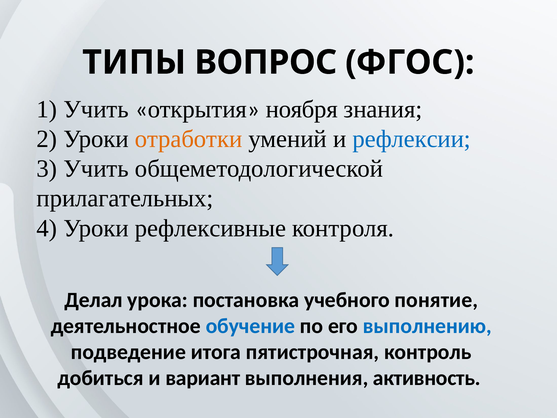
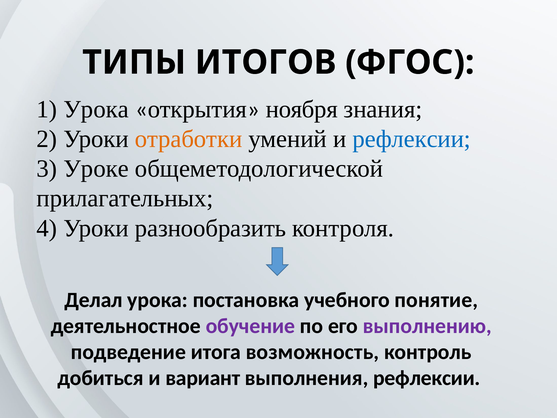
ВОПРОС: ВОПРОС -> ИТОГОВ (266, 62)
1 Учить: Учить -> Урока (96, 109)
3 Учить: Учить -> Уроке (96, 169)
рефлексивные: рефлексивные -> разнообразить (211, 228)
обучение colour: blue -> purple (250, 326)
выполнению colour: blue -> purple (427, 326)
пятистрочная: пятистрочная -> возможность (312, 352)
выполнения активность: активность -> рефлексии (427, 378)
